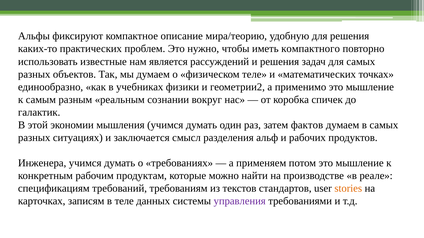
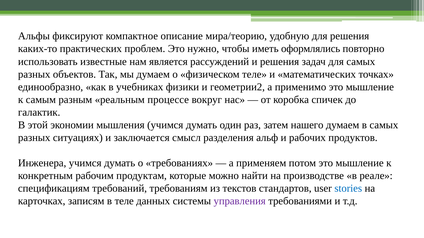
компактного: компактного -> оформлялись (311, 49)
сознании: сознании -> процессе (168, 100)
фактов: фактов -> нашего (307, 125)
stories colour: orange -> blue (348, 189)
